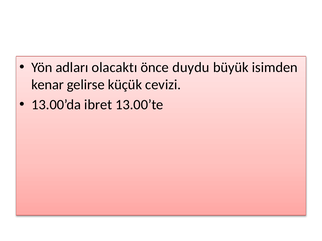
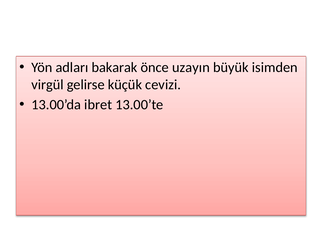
olacaktı: olacaktı -> bakarak (115, 68)
duydu: duydu -> uzayın (191, 68)
kenar: kenar -> virgül (48, 85)
